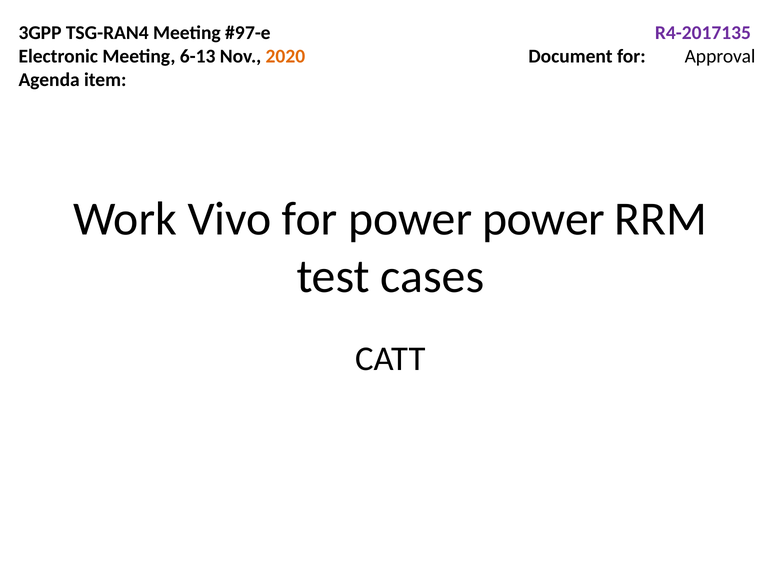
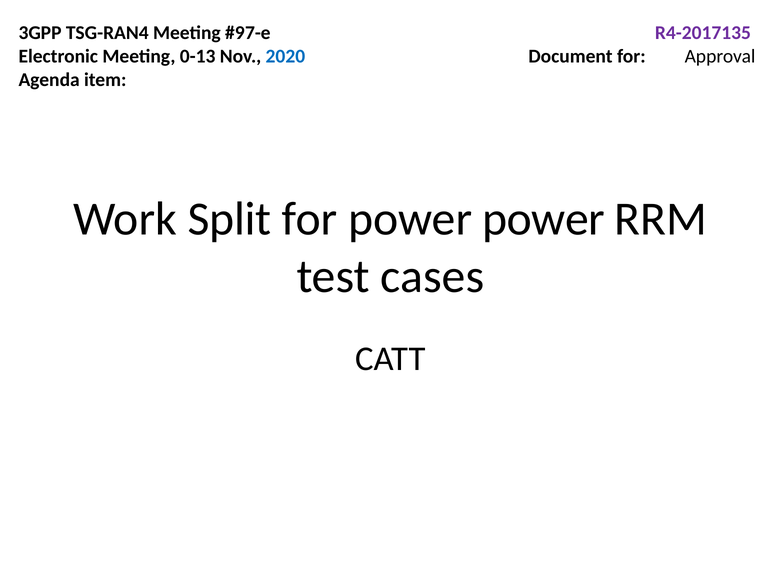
6-13: 6-13 -> 0-13 (198, 56)
2020 colour: orange -> blue (285, 56)
Vivo: Vivo -> Split (229, 219)
